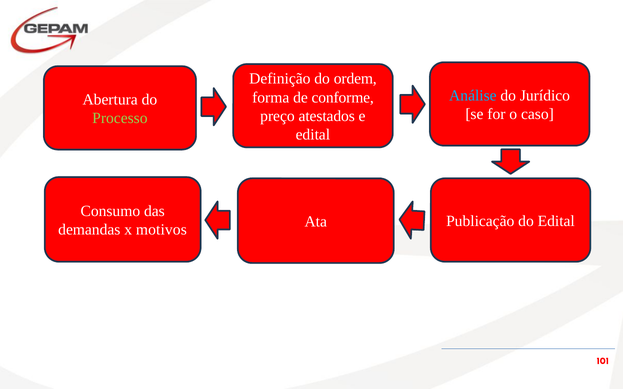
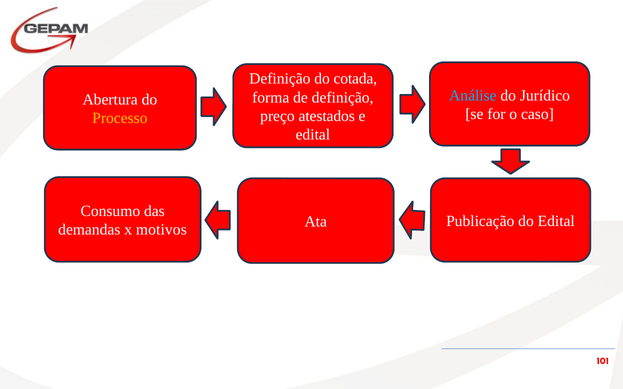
ordem: ordem -> cotada (355, 79)
de conforme: conforme -> definição (343, 98)
Processo colour: light green -> yellow (120, 118)
